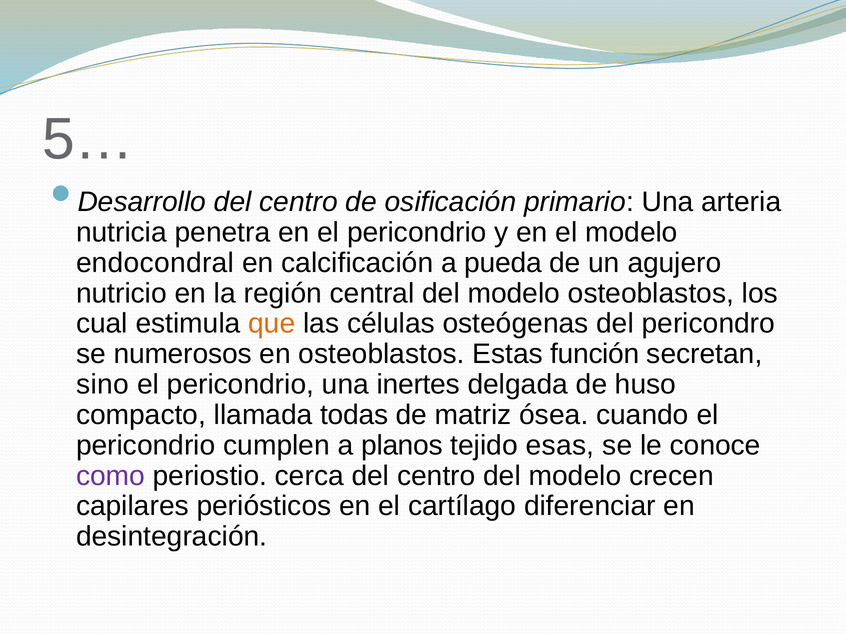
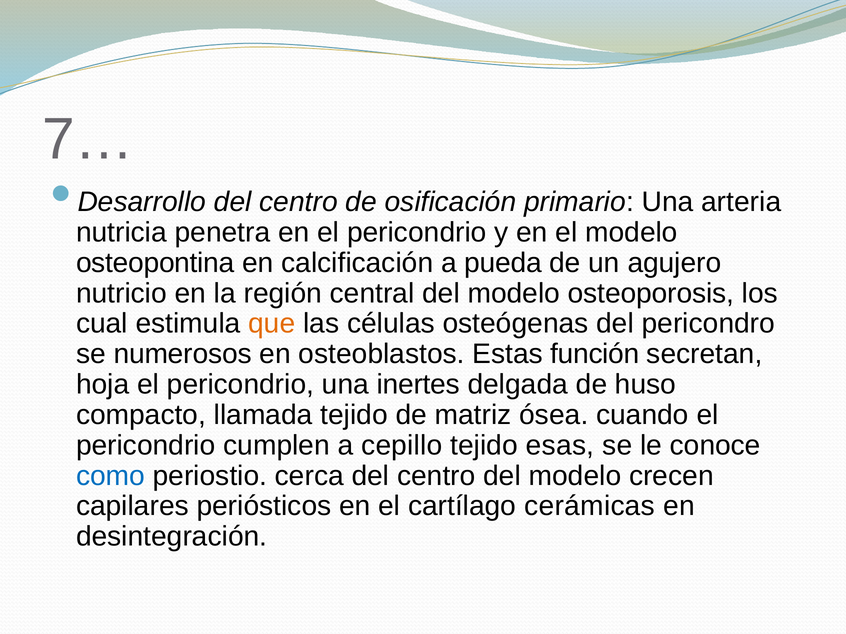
5…: 5… -> 7… (88, 140)
endocondral: endocondral -> osteopontina (155, 263)
modelo osteoblastos: osteoblastos -> osteoporosis (651, 293)
sino: sino -> hoja (103, 385)
llamada todas: todas -> tejido (354, 415)
planos: planos -> cepillo (402, 446)
como colour: purple -> blue (110, 476)
diferenciar: diferenciar -> cerámicas (590, 507)
